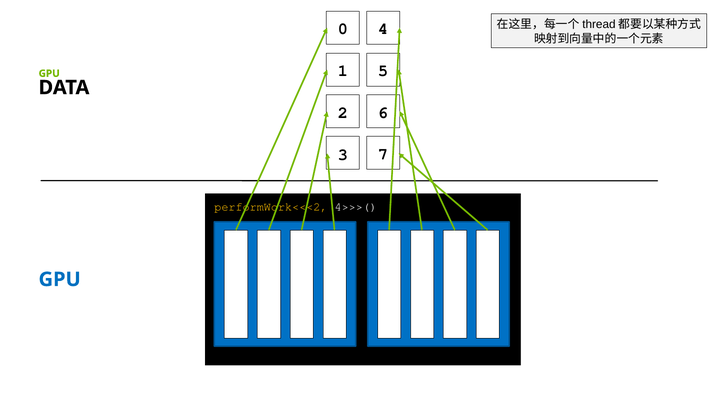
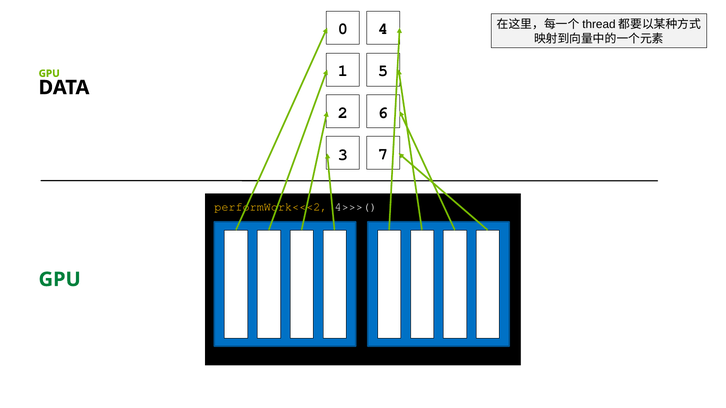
GPU colour: blue -> green (60, 280)
